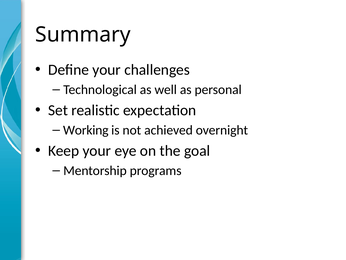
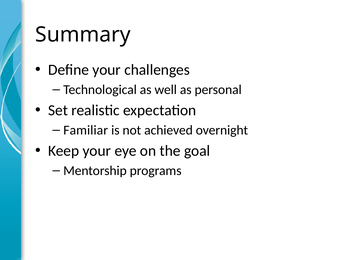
Working: Working -> Familiar (86, 130)
